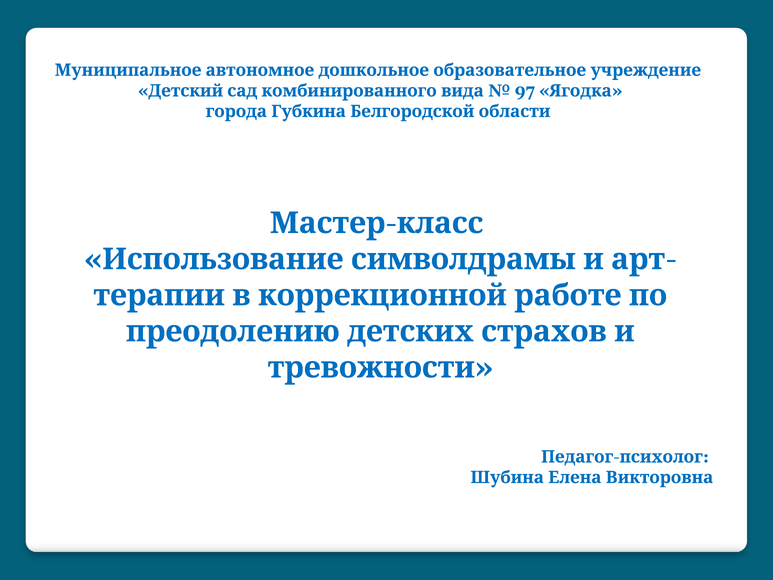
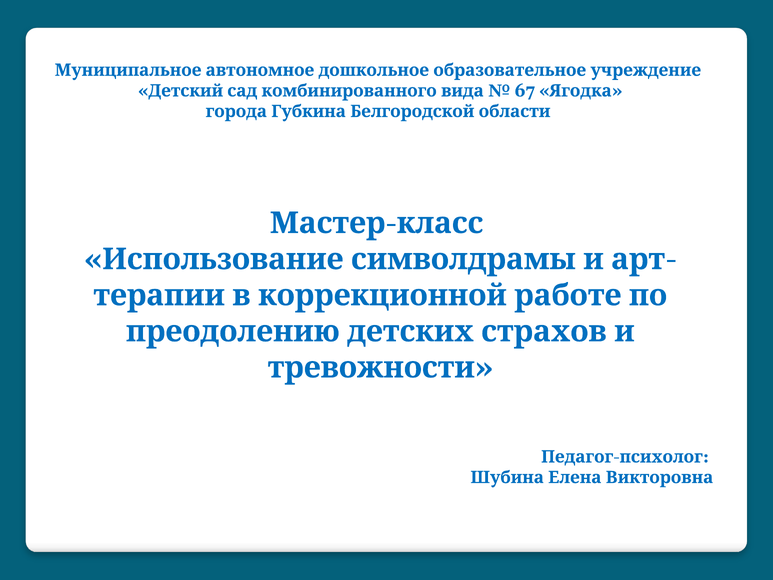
97: 97 -> 67 (525, 91)
